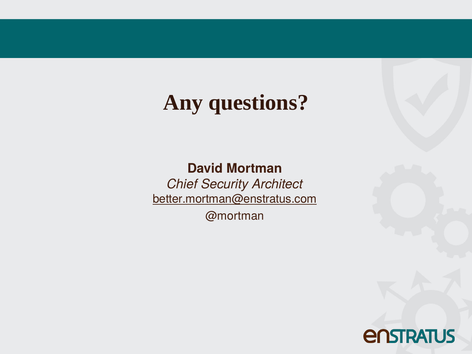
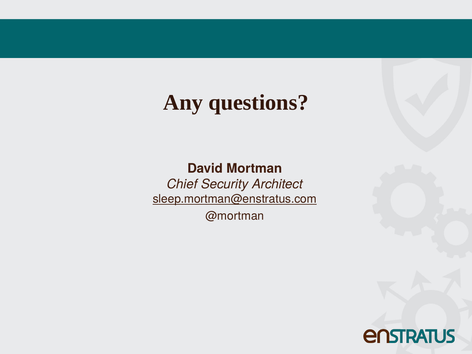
better.mortman@enstratus.com: better.mortman@enstratus.com -> sleep.mortman@enstratus.com (235, 199)
